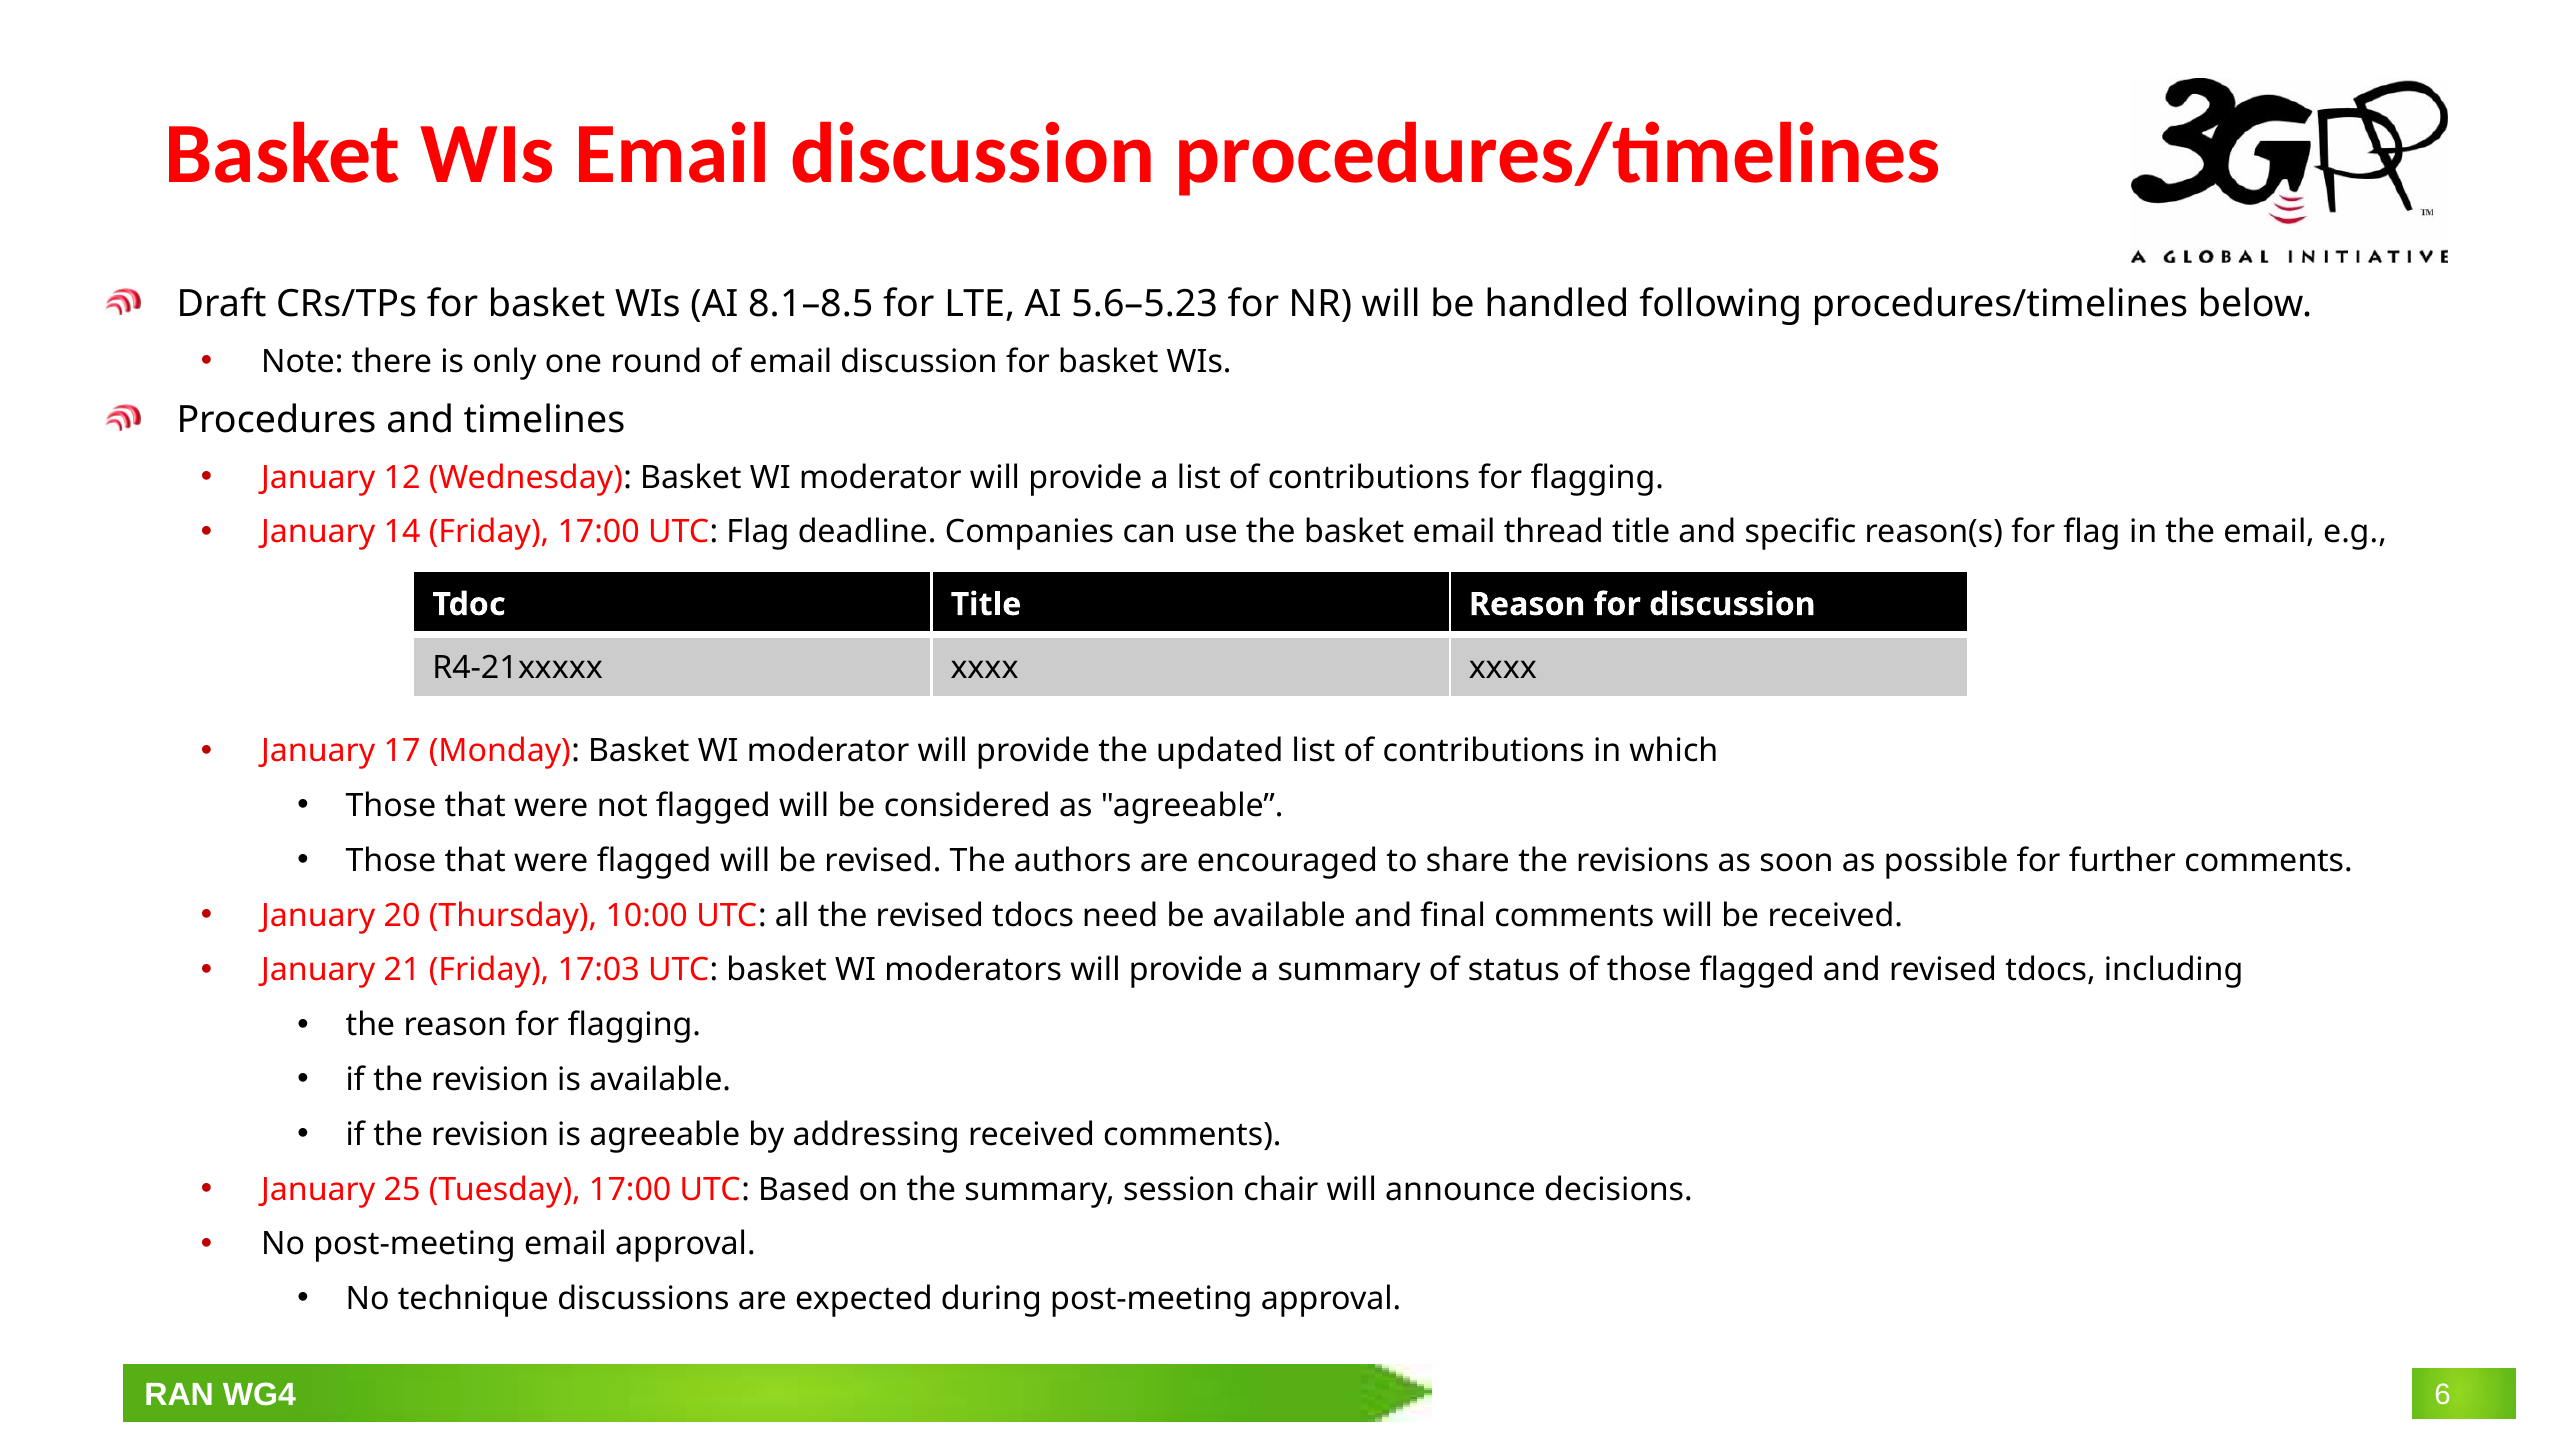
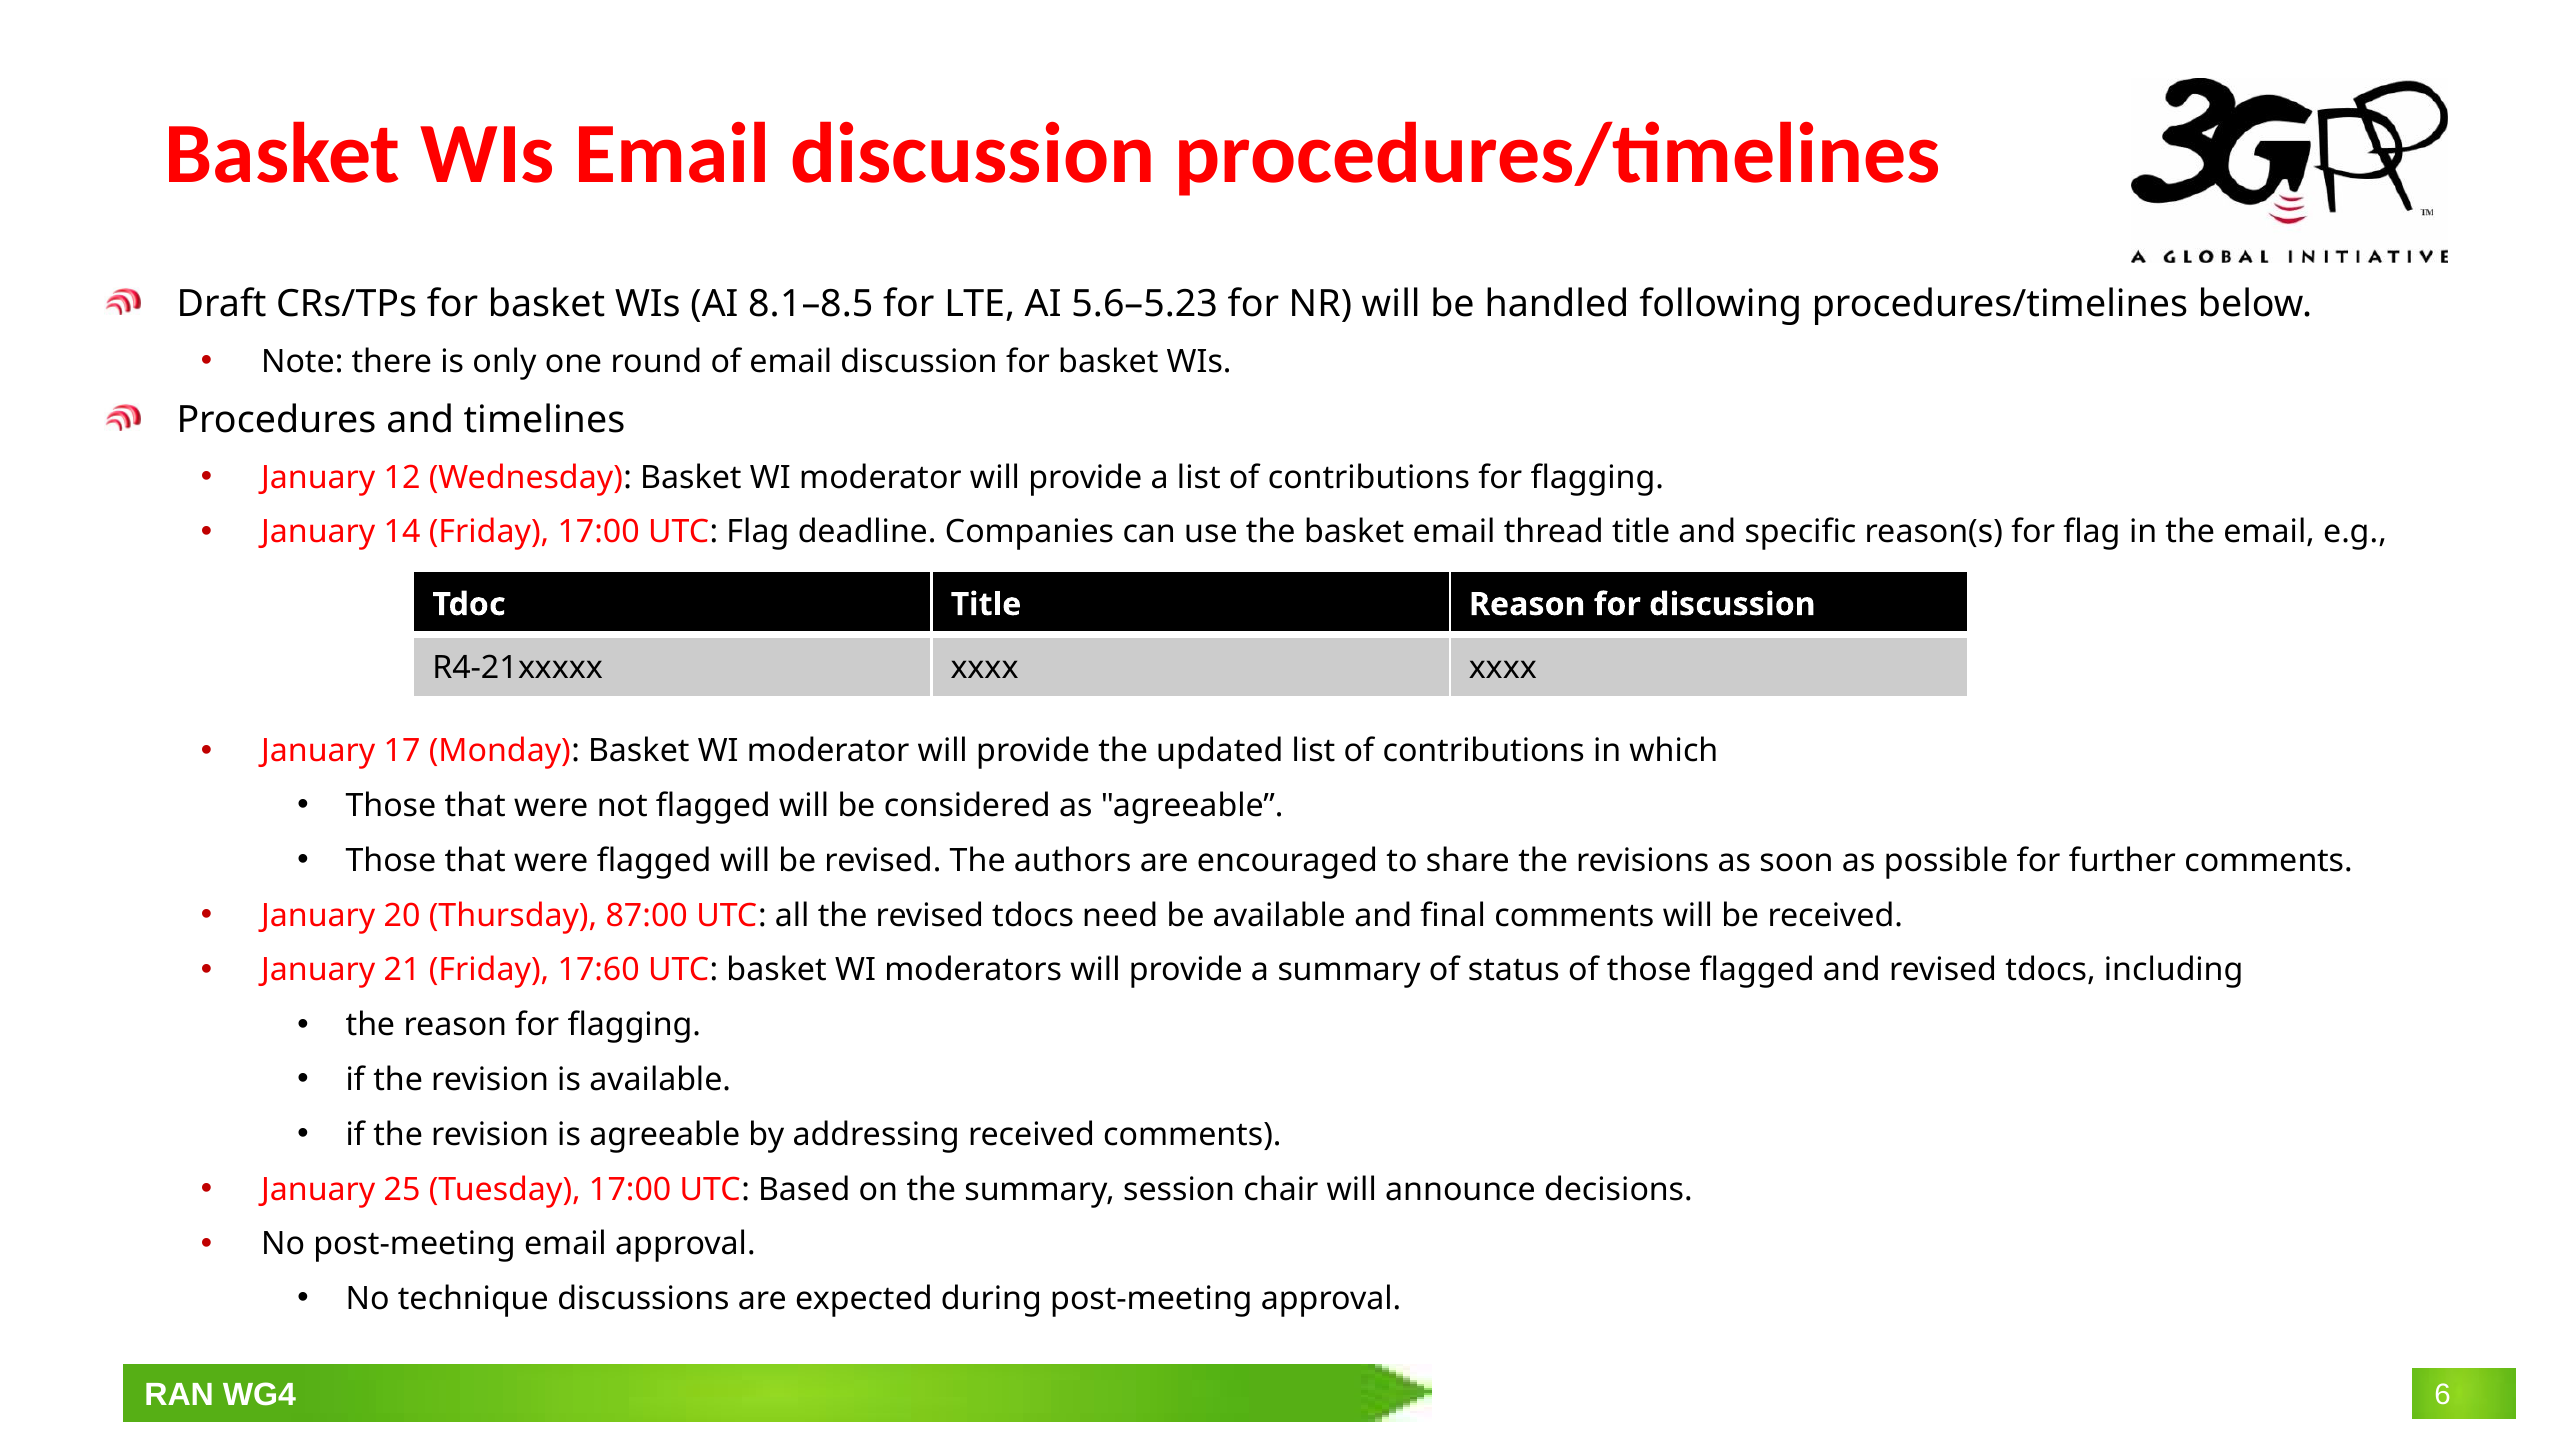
10:00: 10:00 -> 87:00 (647, 916)
17:03: 17:03 -> 17:60 (599, 970)
